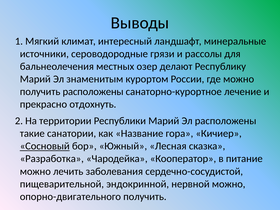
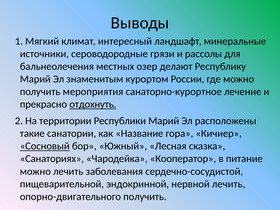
получить расположены: расположены -> мероприятия (93, 92)
отдохнуть underline: none -> present (93, 104)
Разработка: Разработка -> Санаториях (52, 159)
нервной можно: можно -> лечить (229, 184)
